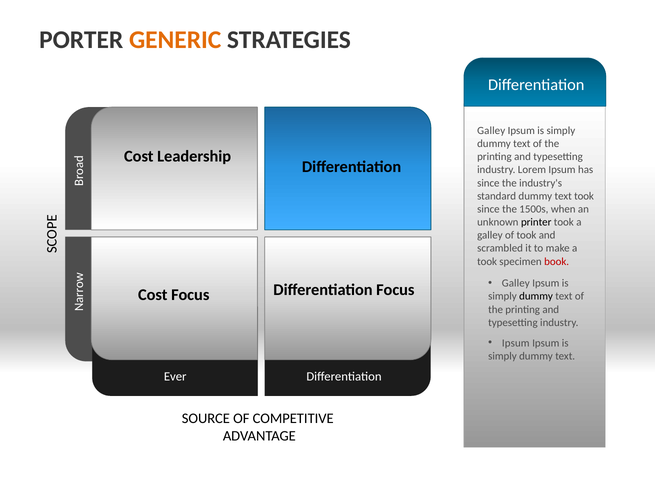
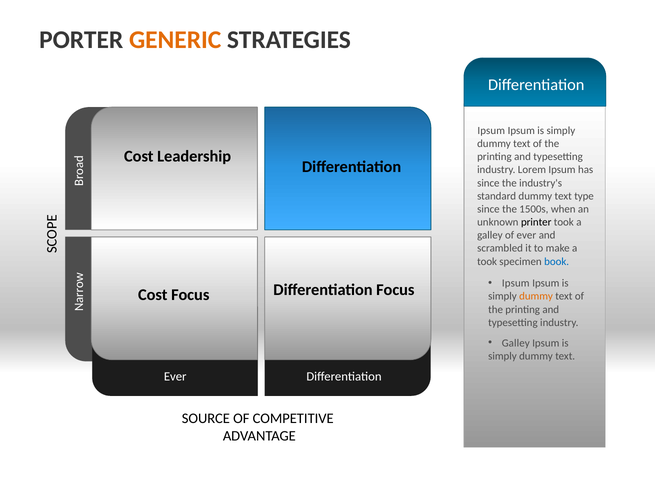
Galley: Galley -> Ipsum (491, 131)
text took: took -> type (584, 196)
of took: took -> ever (526, 235)
book colour: red -> blue (557, 262)
Galley: Galley -> Ipsum (516, 283)
dummy colour: black -> orange (536, 297)
Ipsum: Ipsum -> Galley (516, 343)
